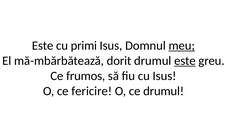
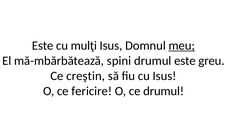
primi: primi -> mulţi (84, 45)
dorit: dorit -> spini (119, 61)
este underline: present -> none (185, 61)
frumos: frumos -> creştin (86, 76)
